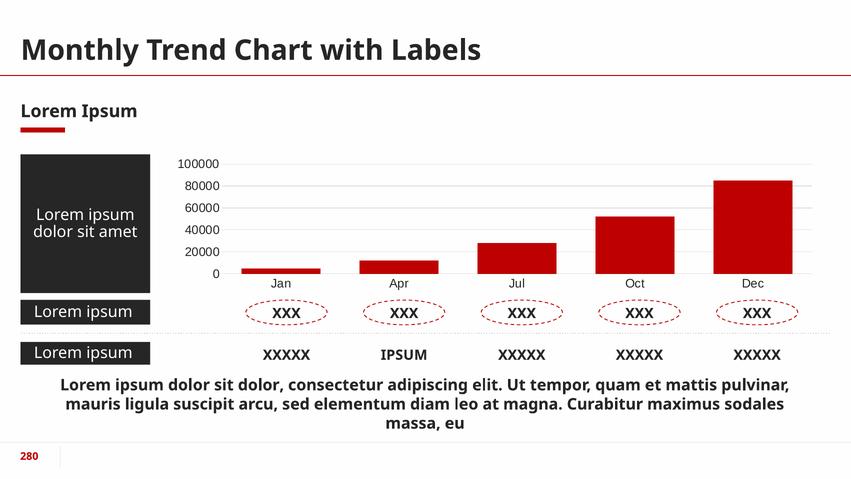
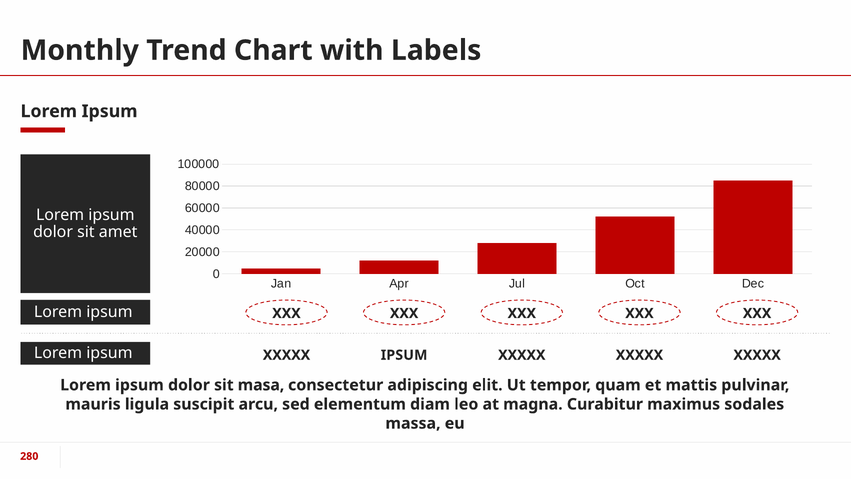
sit dolor: dolor -> masa (261, 385)
